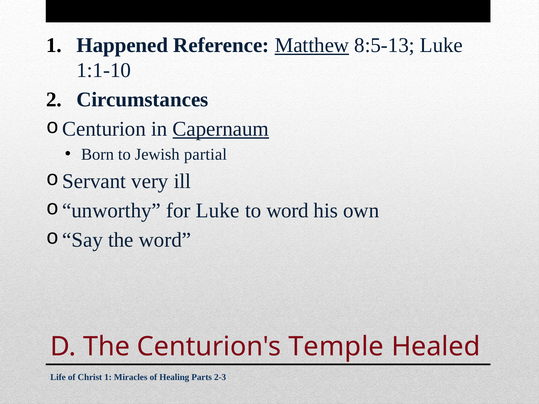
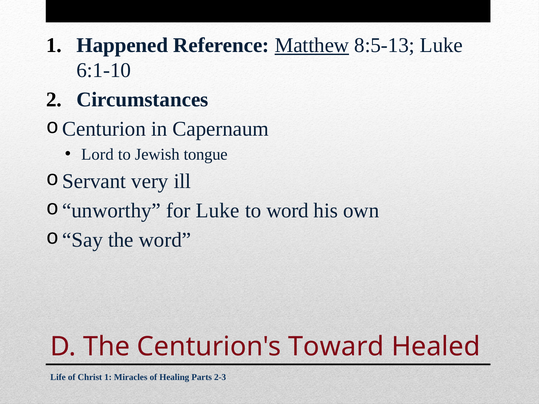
1:1-10: 1:1-10 -> 6:1-10 (104, 70)
Capernaum underline: present -> none (221, 129)
Born: Born -> Lord (97, 154)
partial: partial -> tongue (206, 154)
Temple: Temple -> Toward (336, 347)
